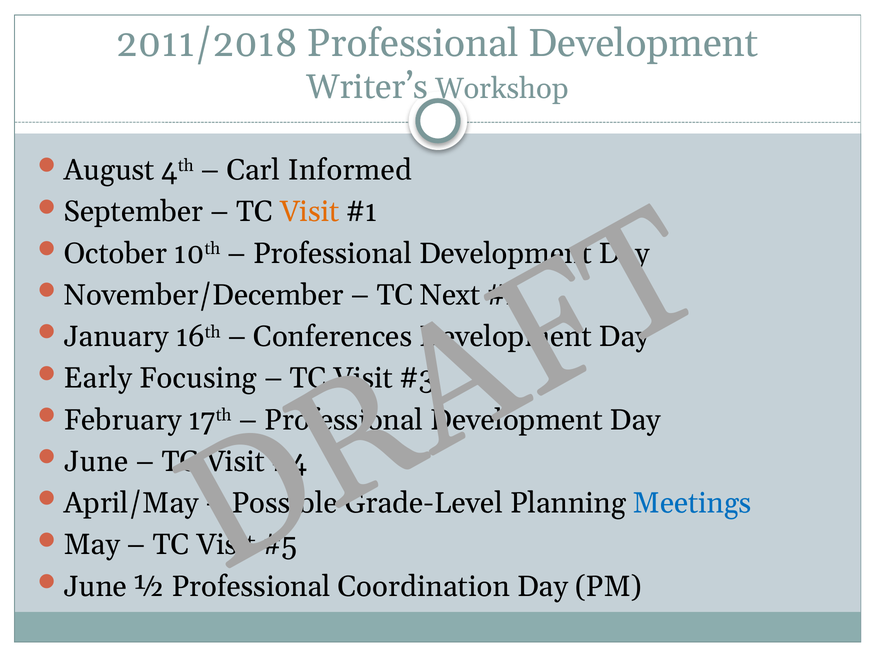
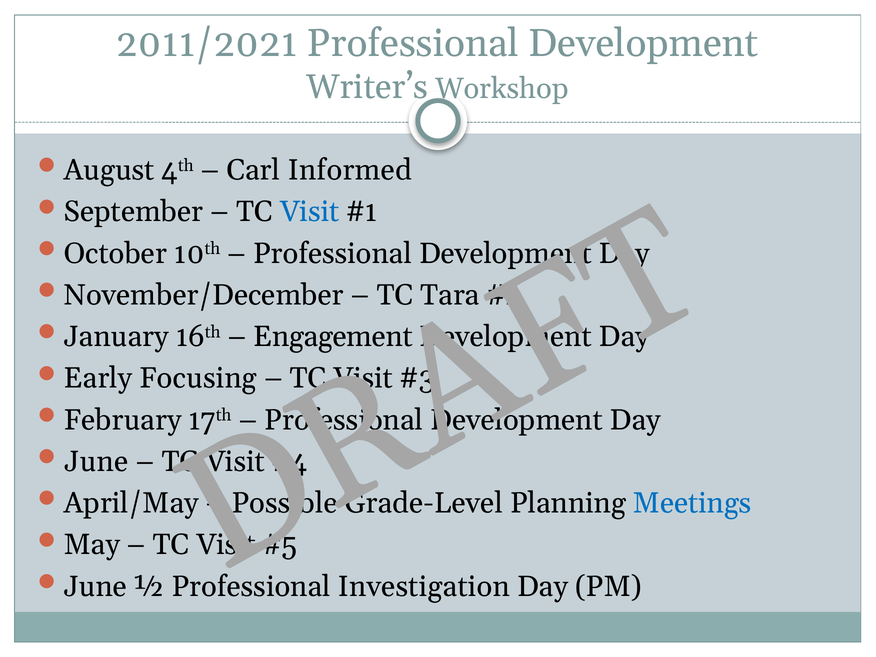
2011/2018: 2011/2018 -> 2011/2021 (207, 44)
Visit colour: orange -> blue (310, 212)
Next: Next -> Tara (450, 295)
Conferences: Conferences -> Engagement (333, 337)
Coordination: Coordination -> Investigation (424, 586)
